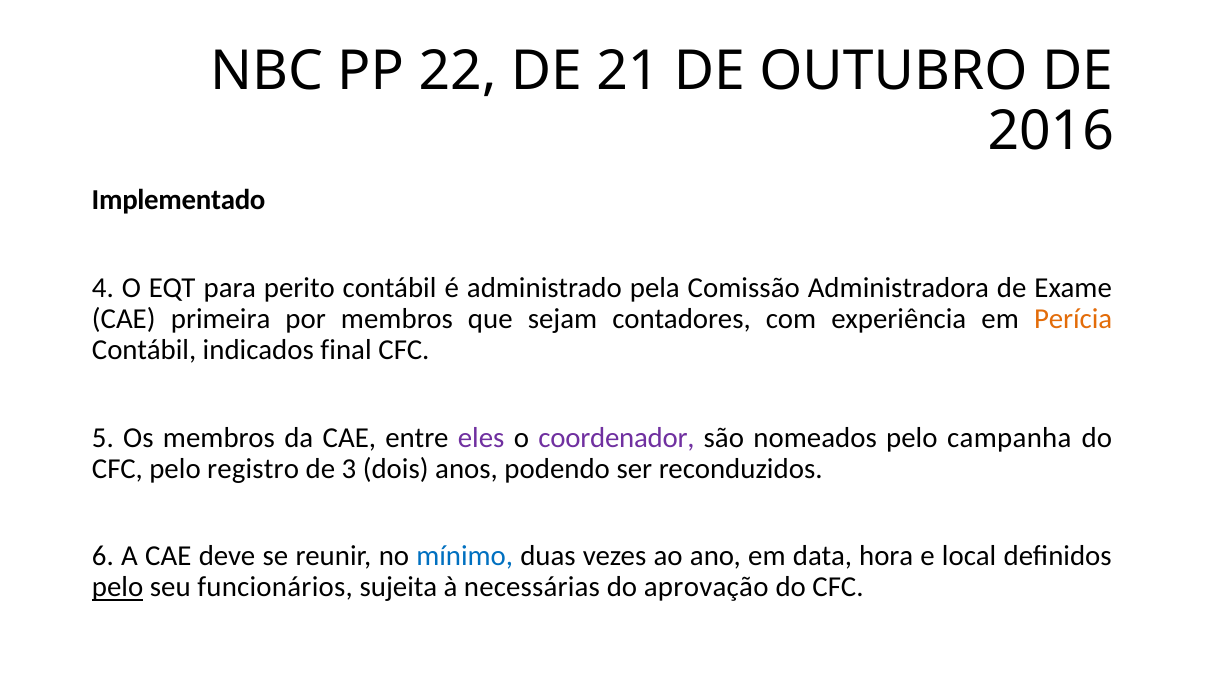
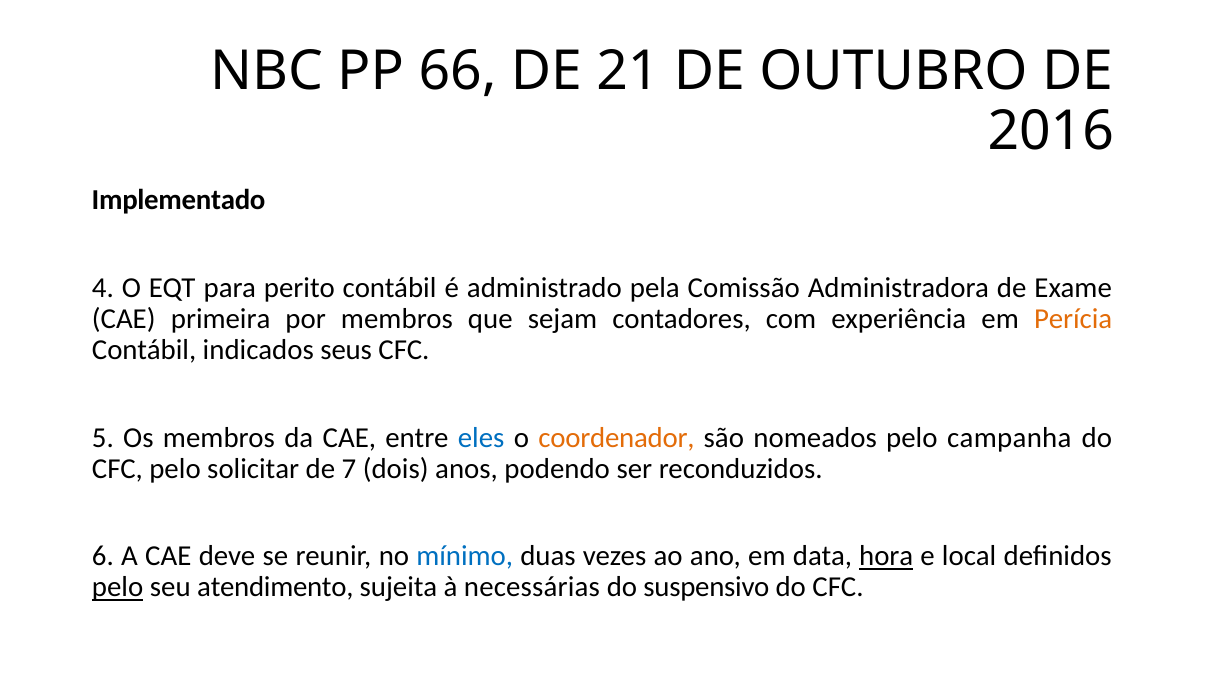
22: 22 -> 66 (458, 71)
final: final -> seus (346, 350)
eles colour: purple -> blue (481, 438)
coordenador colour: purple -> orange (616, 438)
registro: registro -> solicitar (253, 469)
3: 3 -> 7 (349, 469)
hora underline: none -> present (886, 557)
funcionários: funcionários -> atendimento (275, 588)
aprovação: aprovação -> suspensivo (706, 588)
